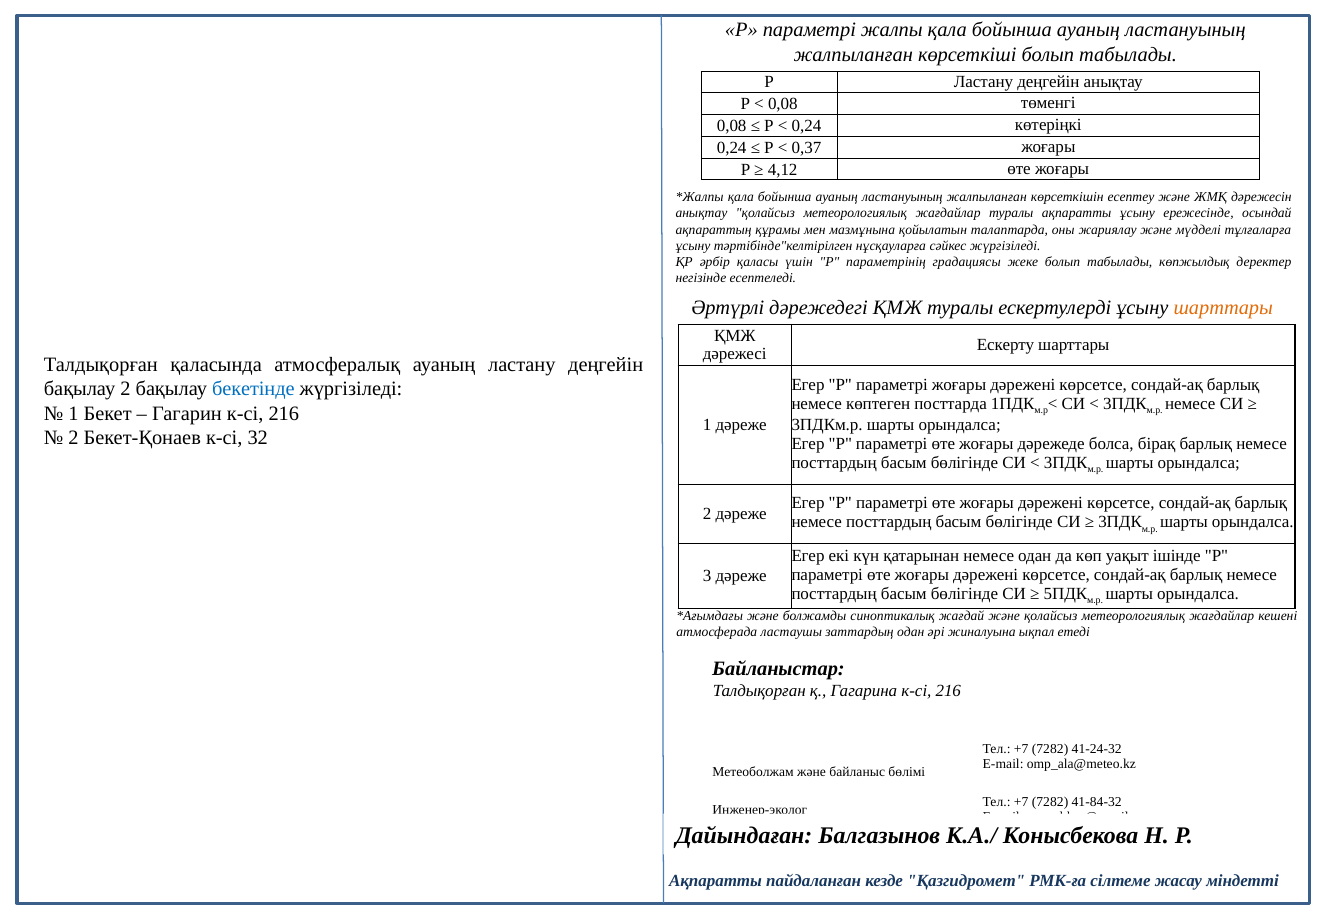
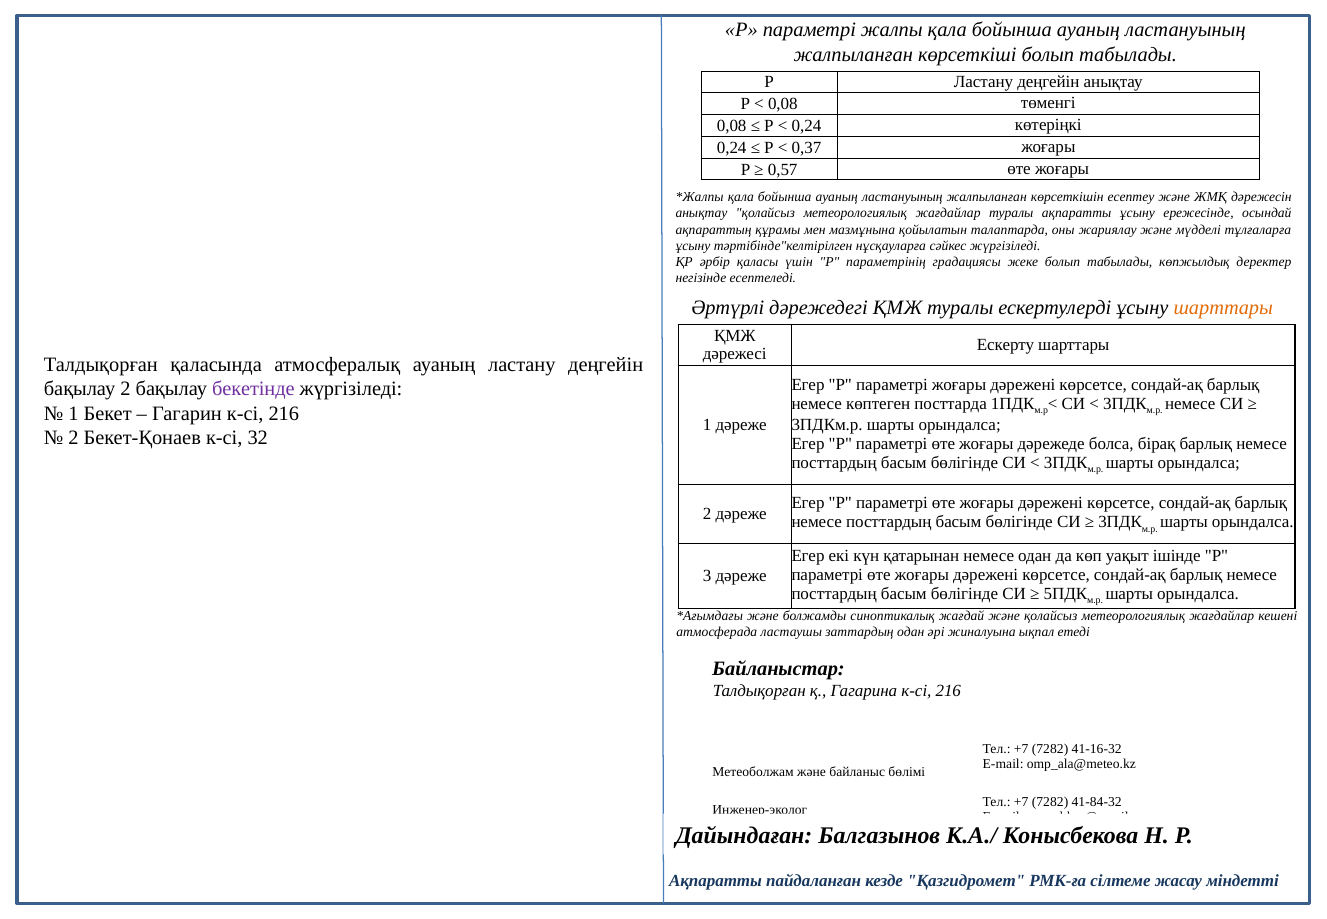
4,12: 4,12 -> 0,57 (783, 170)
бекетінде colour: blue -> purple (253, 389)
41-24-32: 41-24-32 -> 41-16-32 (1097, 749)
